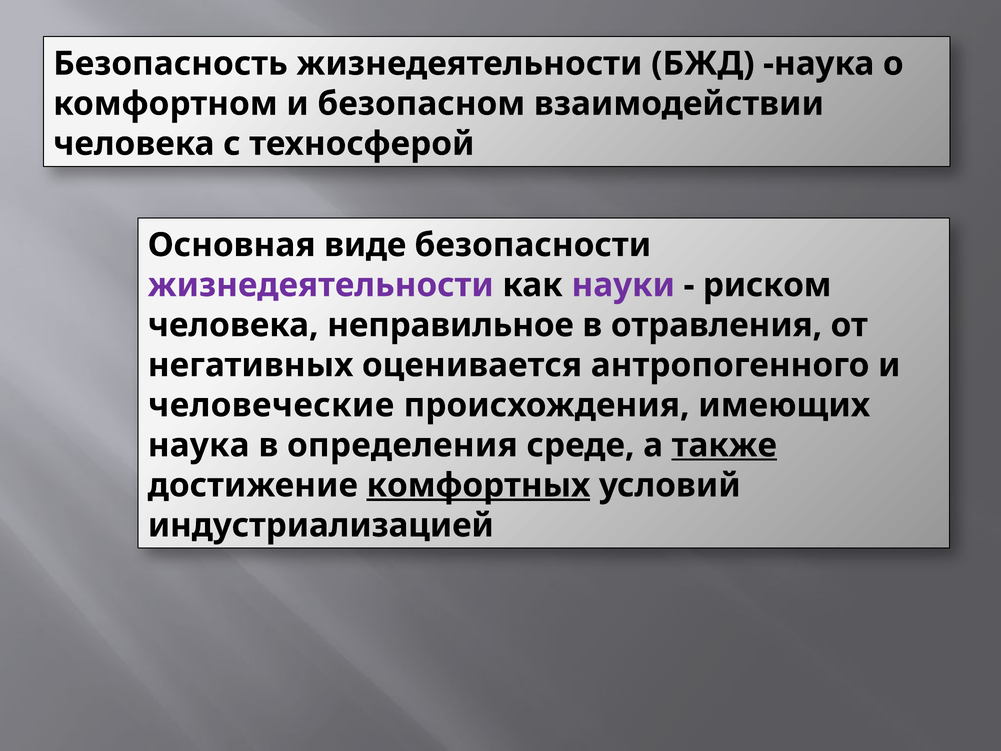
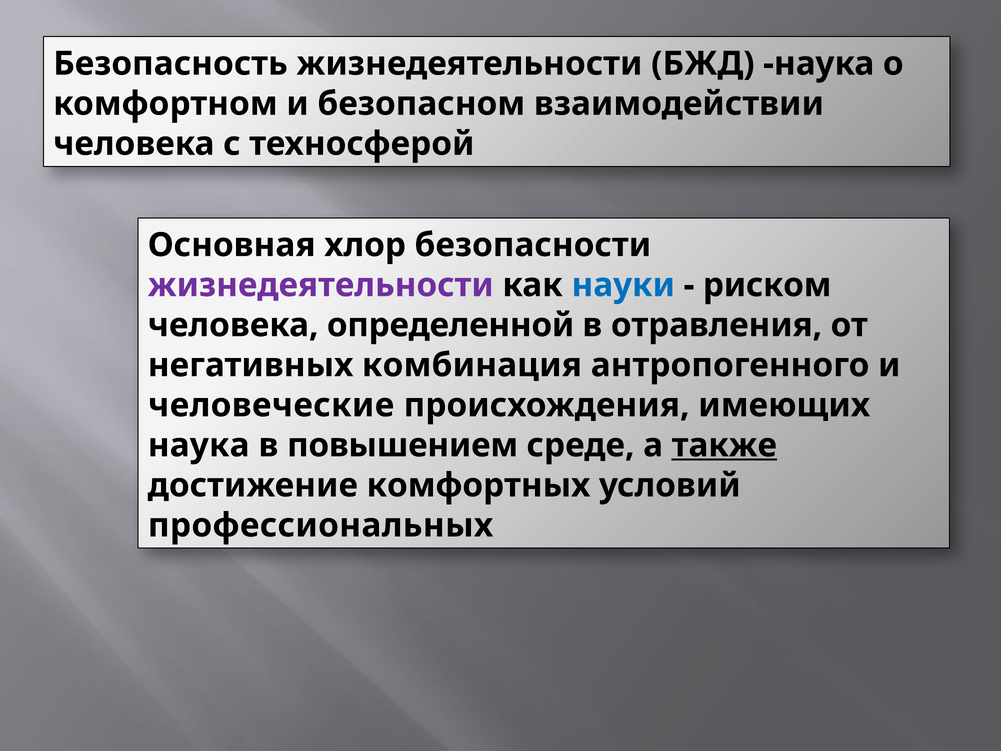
виде: виде -> хлор (365, 245)
науки colour: purple -> blue (623, 285)
неправильное: неправильное -> определенной (451, 325)
оценивается: оценивается -> комбинация (472, 365)
определения: определения -> повышением (403, 445)
комфортных underline: present -> none (478, 485)
индустриализацией: индустриализацией -> профессиональных (321, 525)
